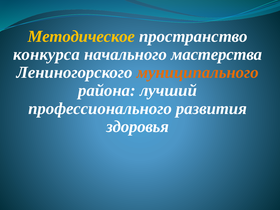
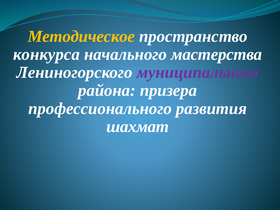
муниципального colour: orange -> purple (198, 72)
лучший: лучший -> призера (168, 90)
здоровья: здоровья -> шахмат (138, 127)
